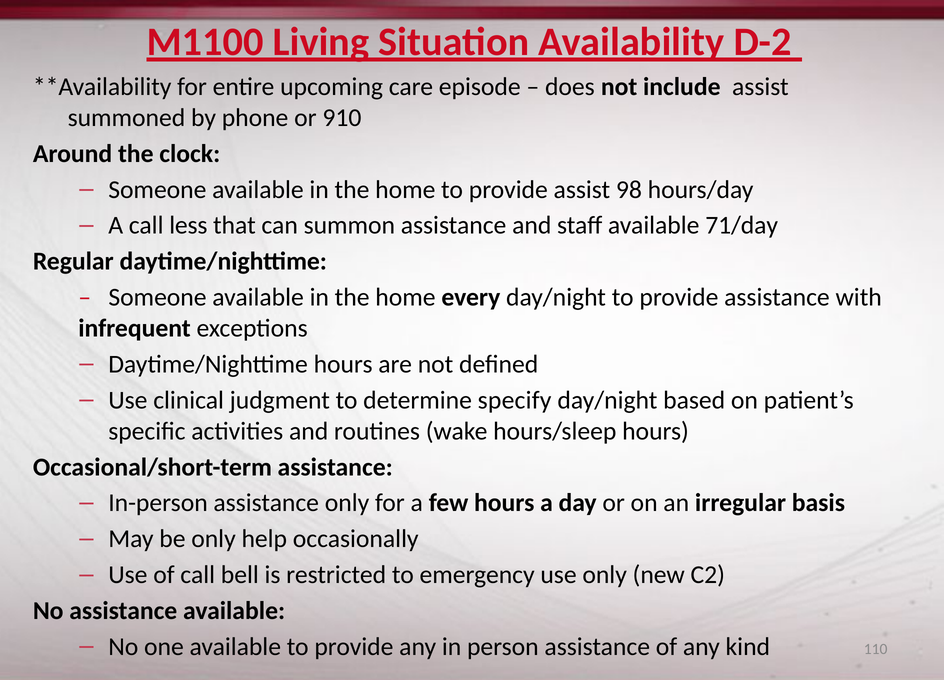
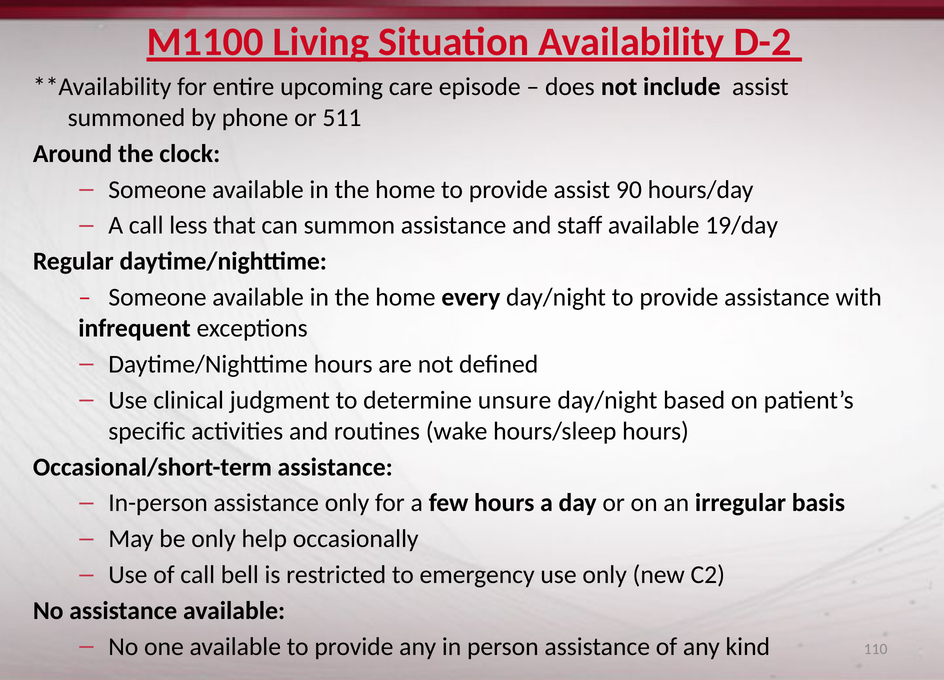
910: 910 -> 511 (342, 118)
98: 98 -> 90 (629, 190)
71/day: 71/day -> 19/day (742, 226)
specify: specify -> unsure (515, 400)
